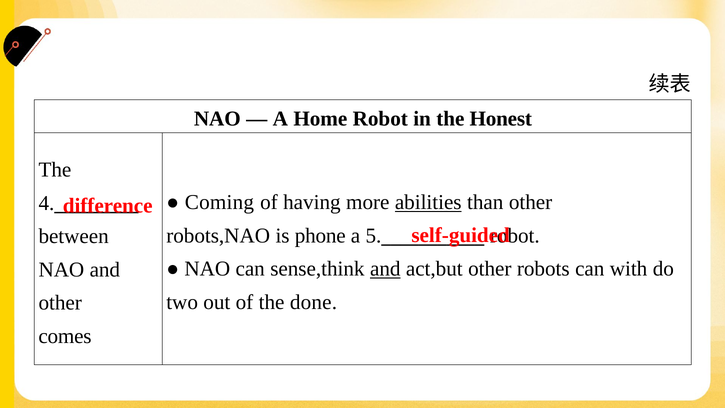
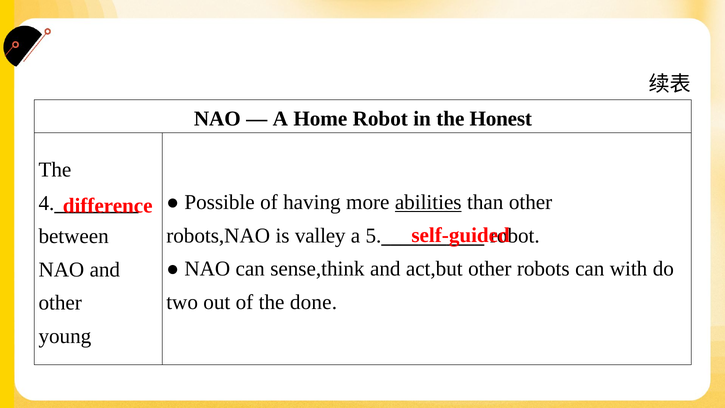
Coming: Coming -> Possible (220, 202)
phone: phone -> valley (320, 235)
and underline: present -> none (385, 269)
comes: comes -> young (65, 336)
